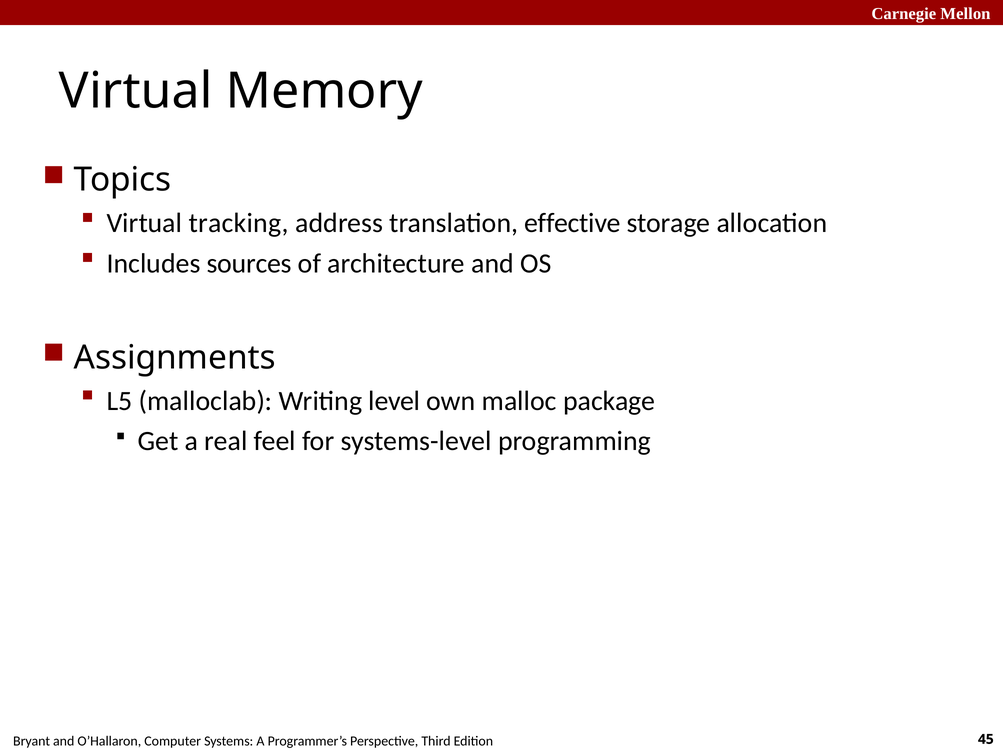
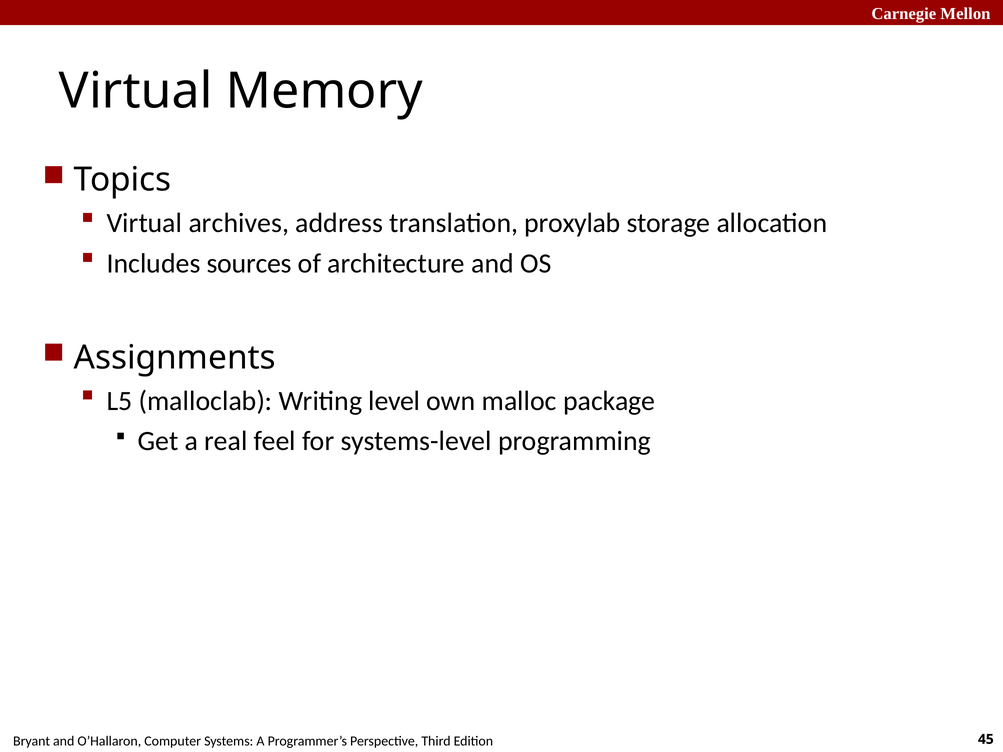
tracking: tracking -> archives (239, 223)
effective: effective -> proxylab (572, 223)
